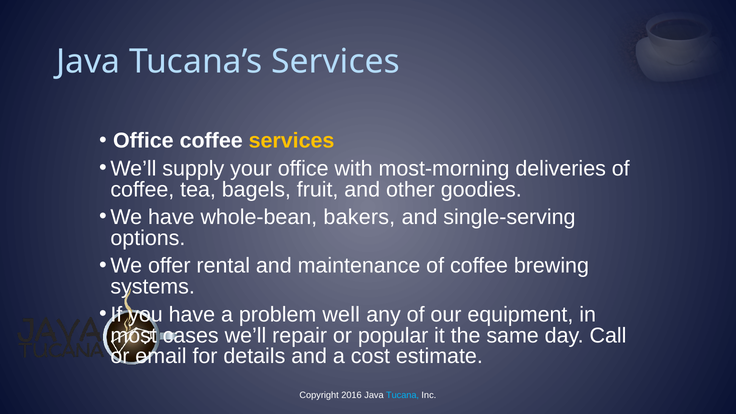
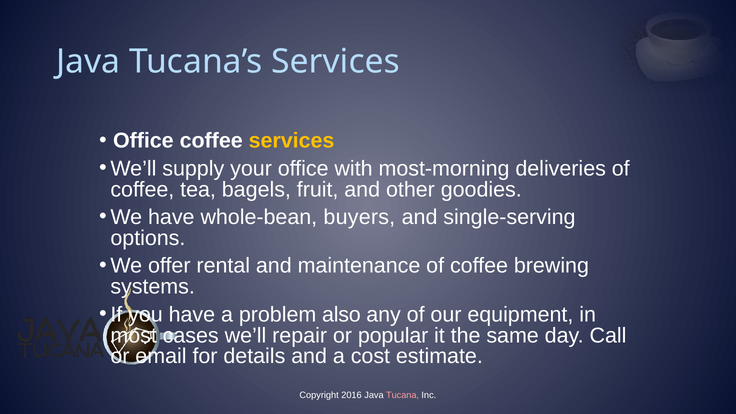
bakers: bakers -> buyers (359, 217)
well: well -> also (341, 315)
Tucana colour: light blue -> pink (403, 395)
